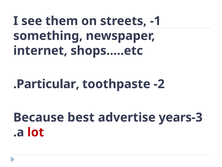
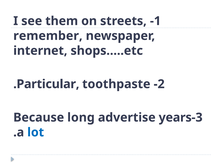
something: something -> remember (48, 36)
best: best -> long (81, 117)
lot colour: red -> blue (36, 132)
